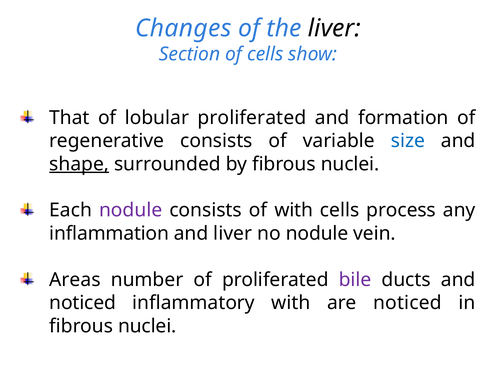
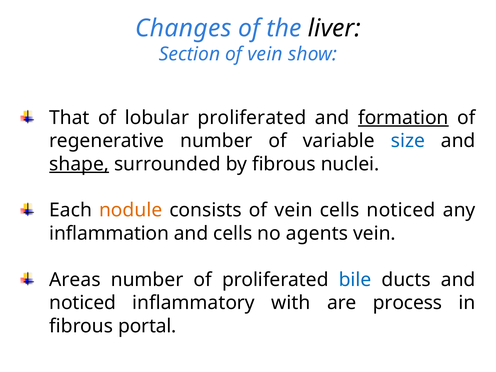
Section of cells: cells -> vein (265, 54)
formation underline: none -> present (403, 118)
regenerative consists: consists -> number (216, 141)
nodule colour: purple -> orange (131, 210)
consists of with: with -> vein (294, 210)
cells process: process -> noticed (401, 210)
and liver: liver -> cells (233, 233)
no nodule: nodule -> agents (317, 233)
bile colour: purple -> blue (355, 280)
are noticed: noticed -> process (408, 303)
nuclei: nuclei -> portal (147, 326)
